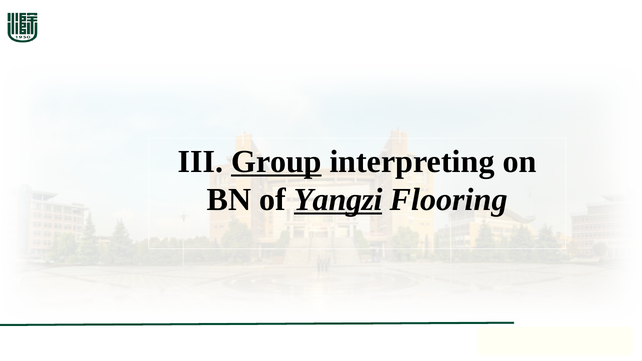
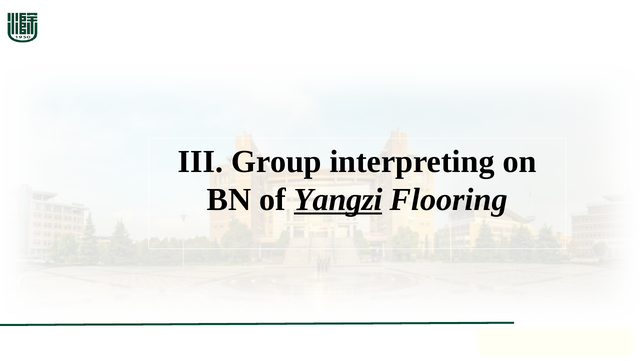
Group underline: present -> none (276, 162)
